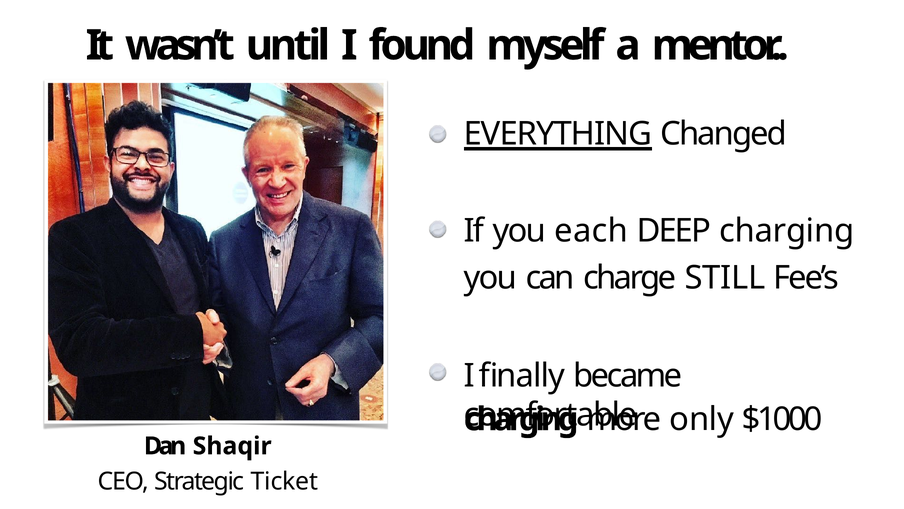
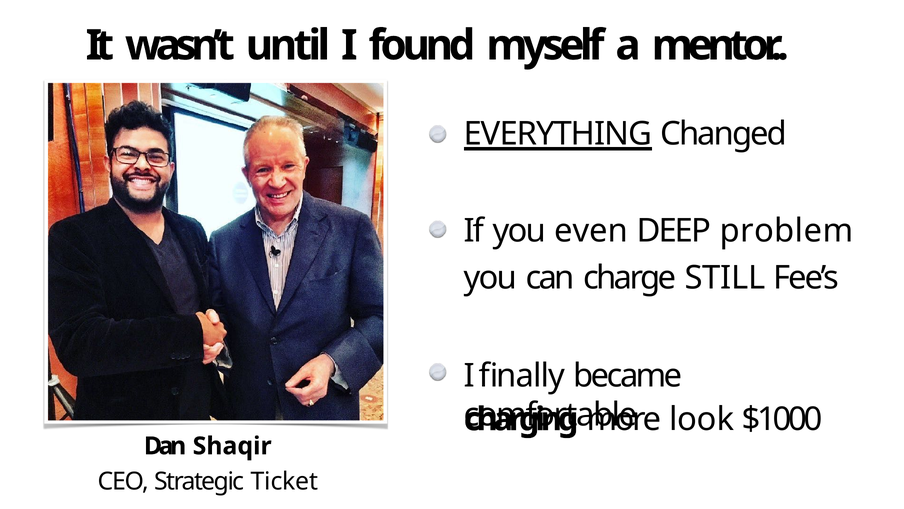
each: each -> even (591, 231)
DEEP charging: charging -> problem (787, 231)
only: only -> look (702, 419)
